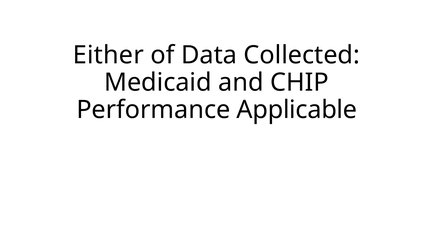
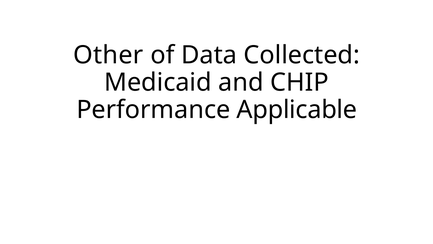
Either: Either -> Other (108, 55)
